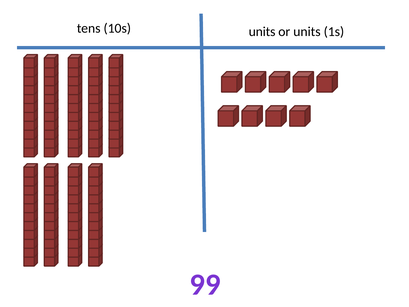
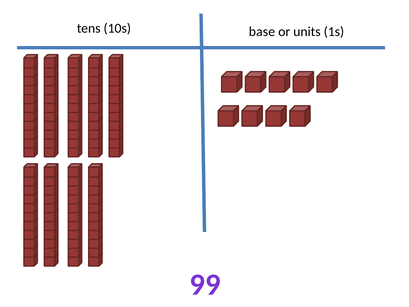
10s units: units -> base (262, 32)
